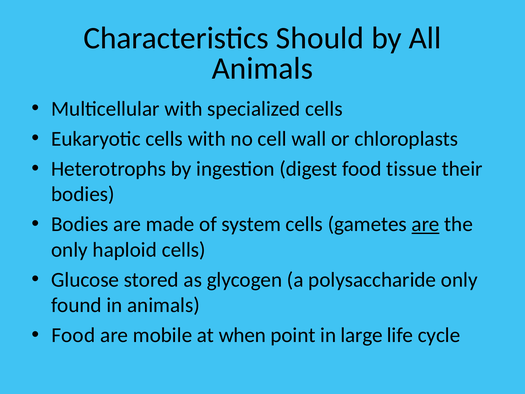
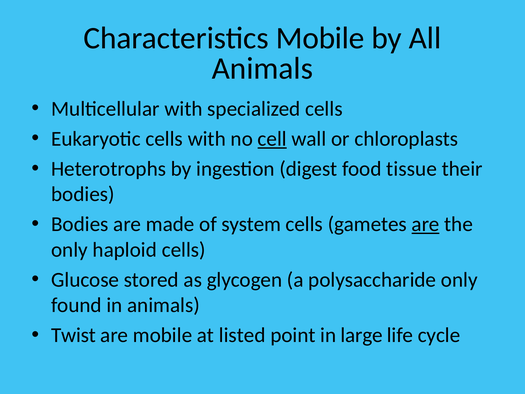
Characteristics Should: Should -> Mobile (320, 38)
cell underline: none -> present (272, 139)
Food: Food -> Twist (73, 335)
when: when -> listed (242, 335)
